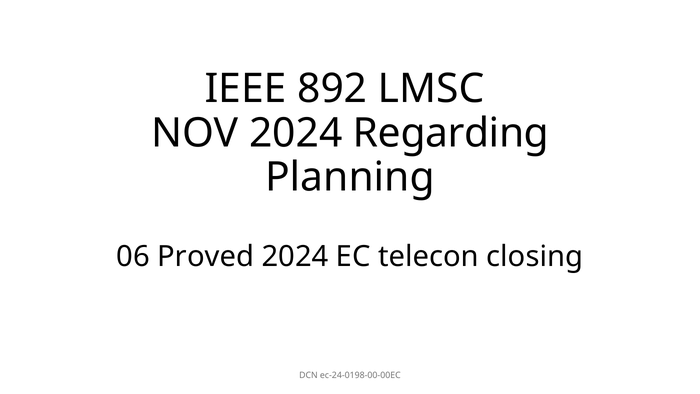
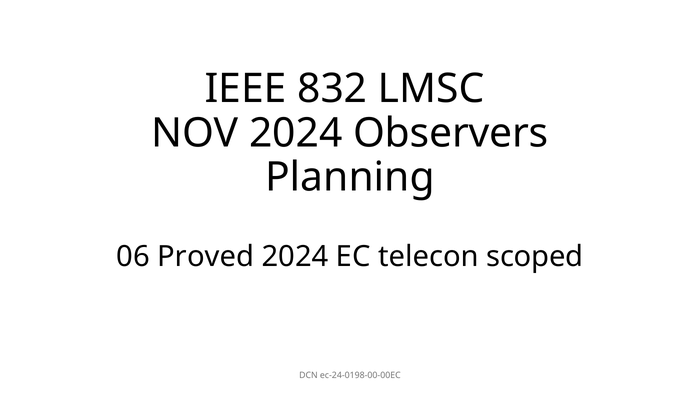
892: 892 -> 832 (332, 89)
Regarding: Regarding -> Observers (451, 133)
closing: closing -> scoped (535, 257)
